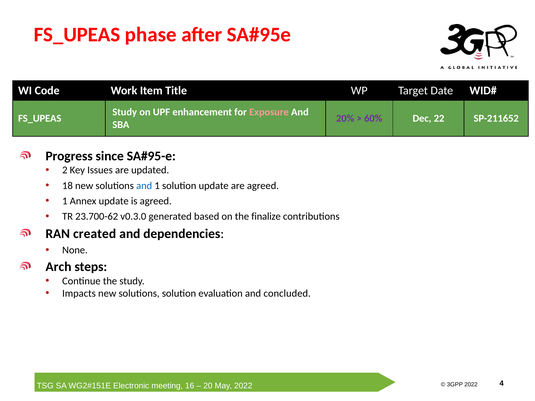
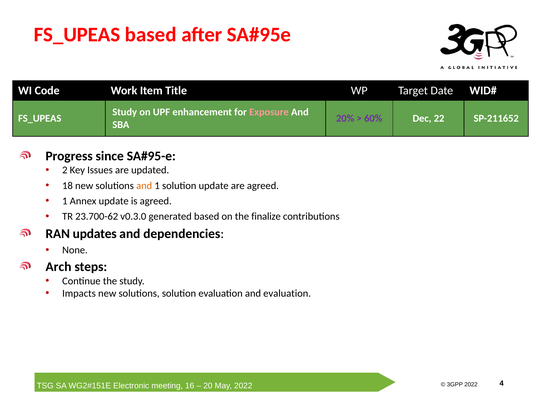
FS_UPEAS phase: phase -> based (151, 35)
and colour: blue -> orange (144, 186)
created: created -> updates (95, 234)
and concluded: concluded -> evaluation (287, 294)
